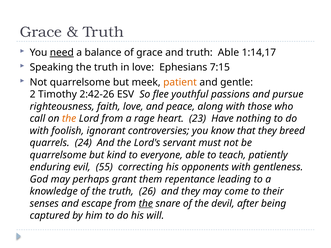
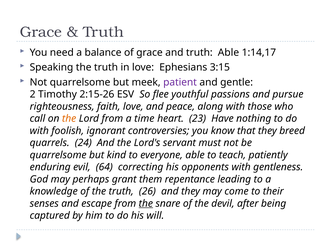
need underline: present -> none (62, 53)
7:15: 7:15 -> 3:15 (220, 67)
patient colour: orange -> purple (180, 82)
2:42-26: 2:42-26 -> 2:15-26 (97, 94)
rage: rage -> time (144, 119)
55: 55 -> 64 (104, 167)
